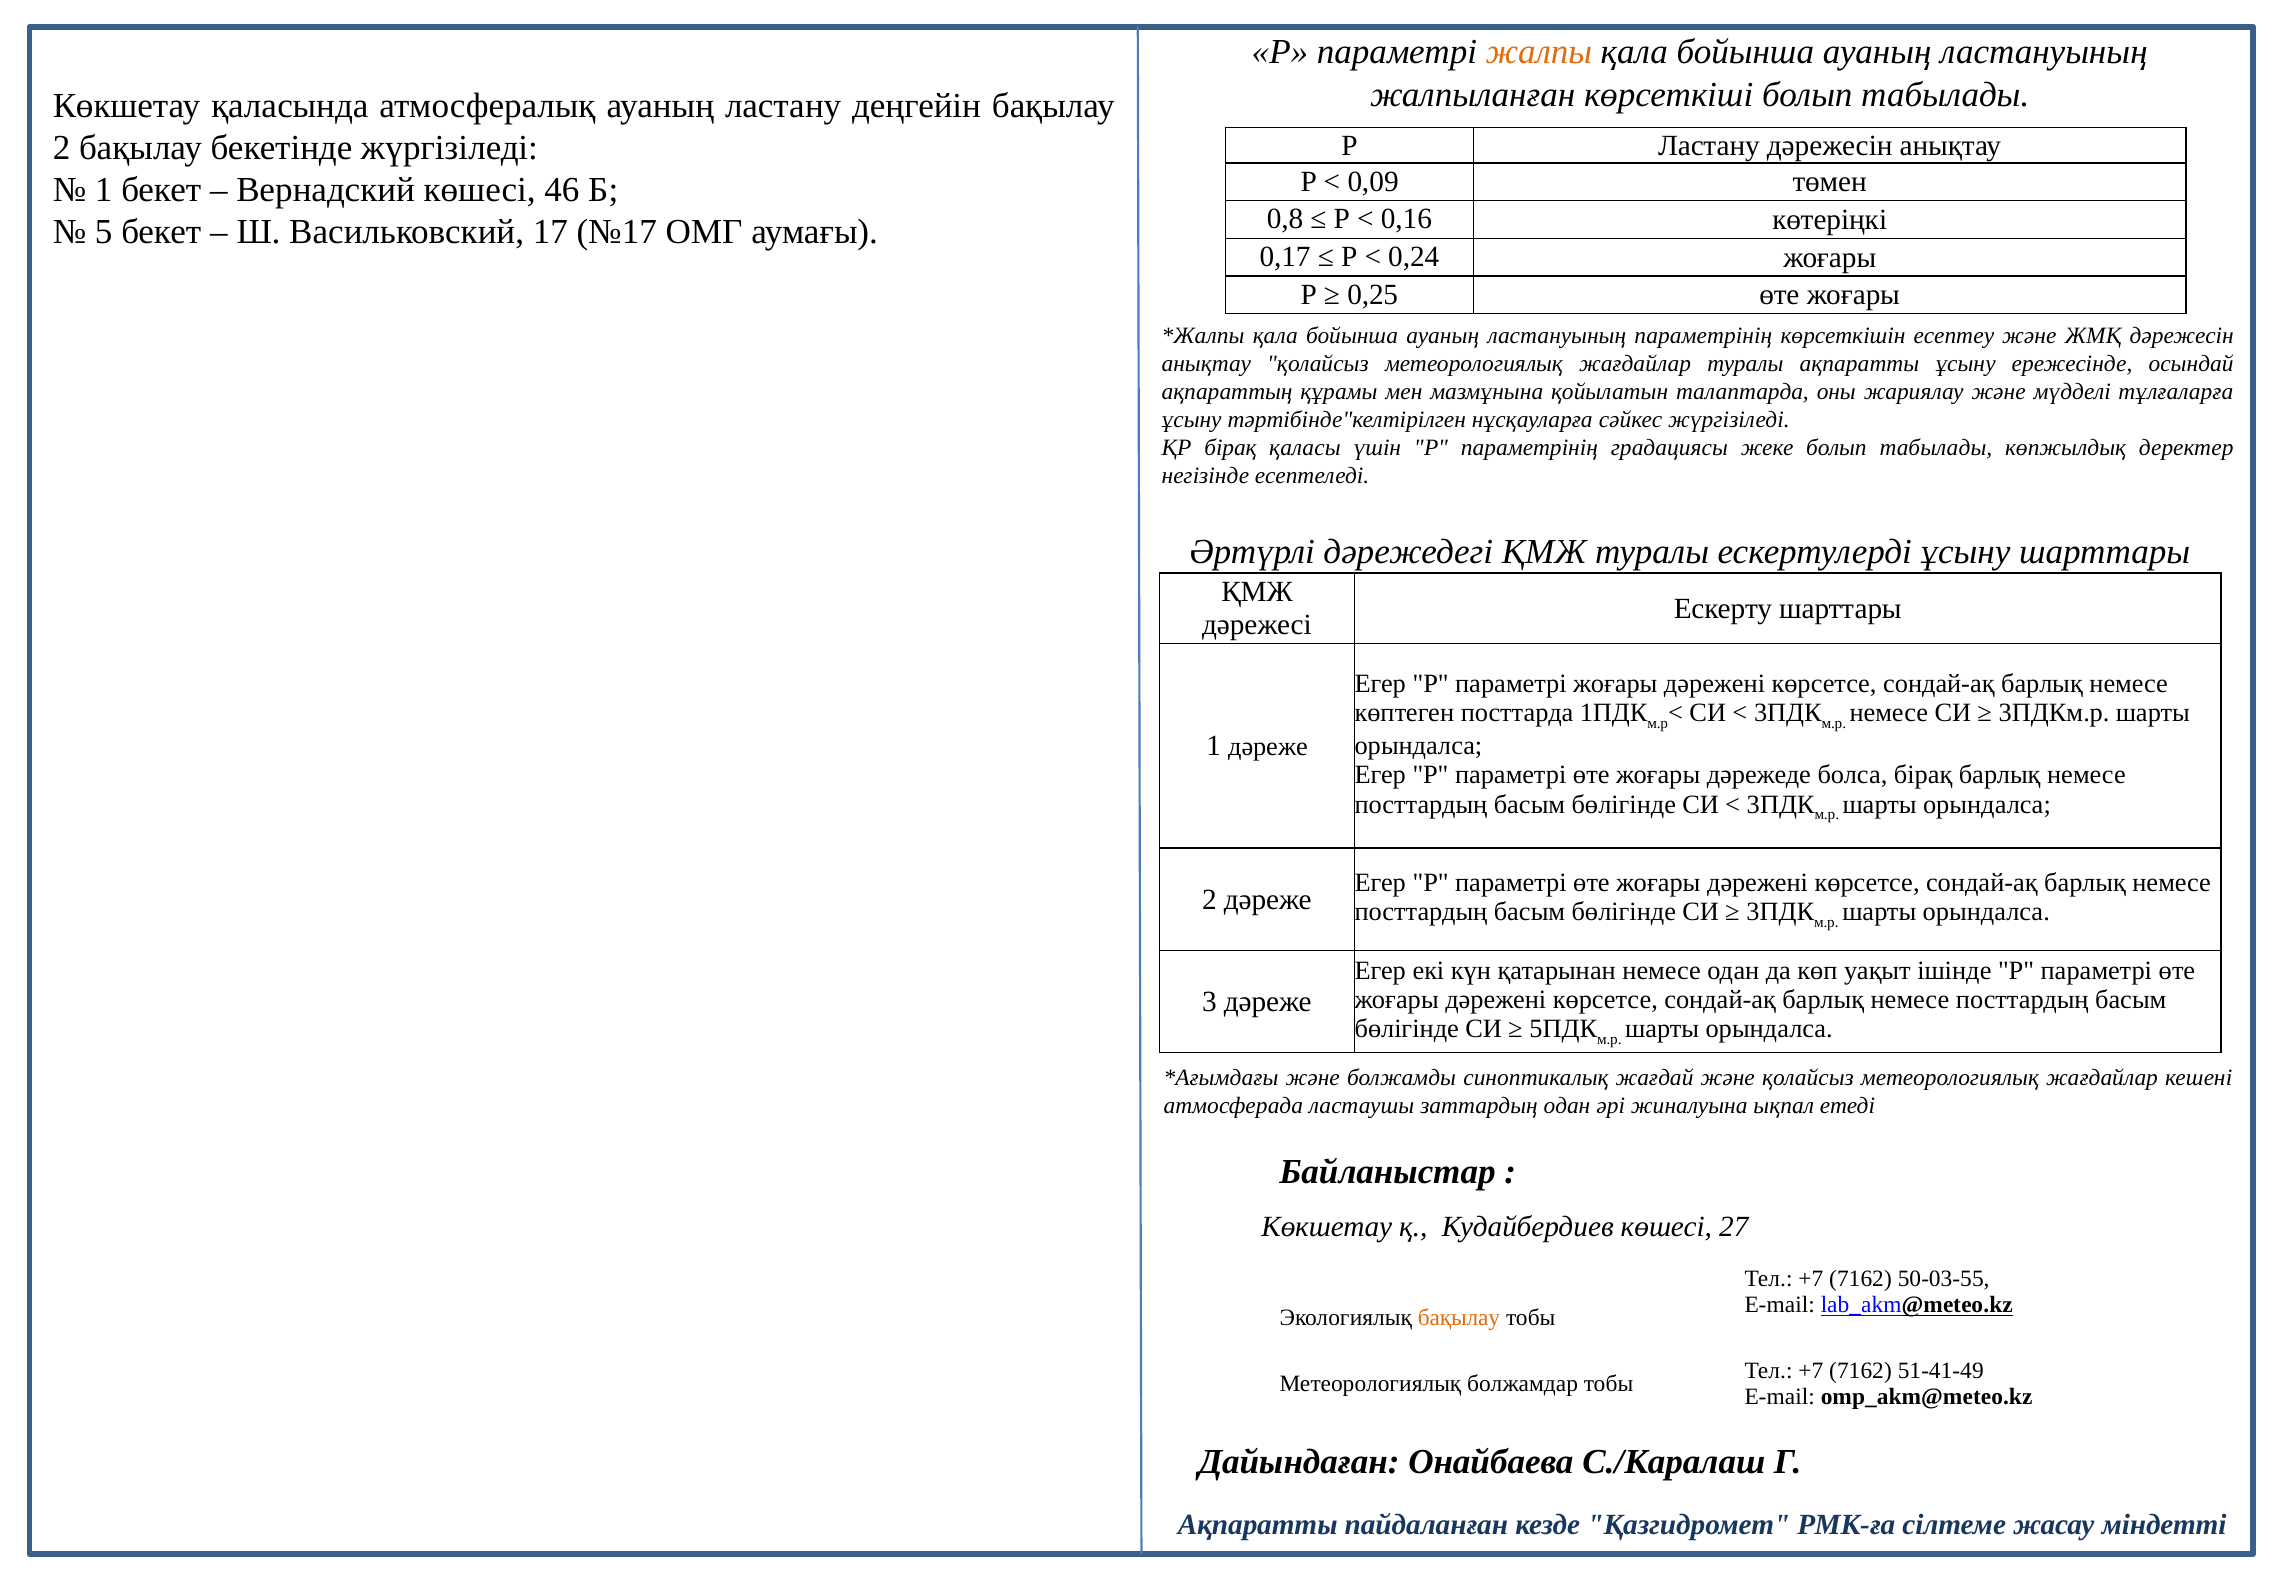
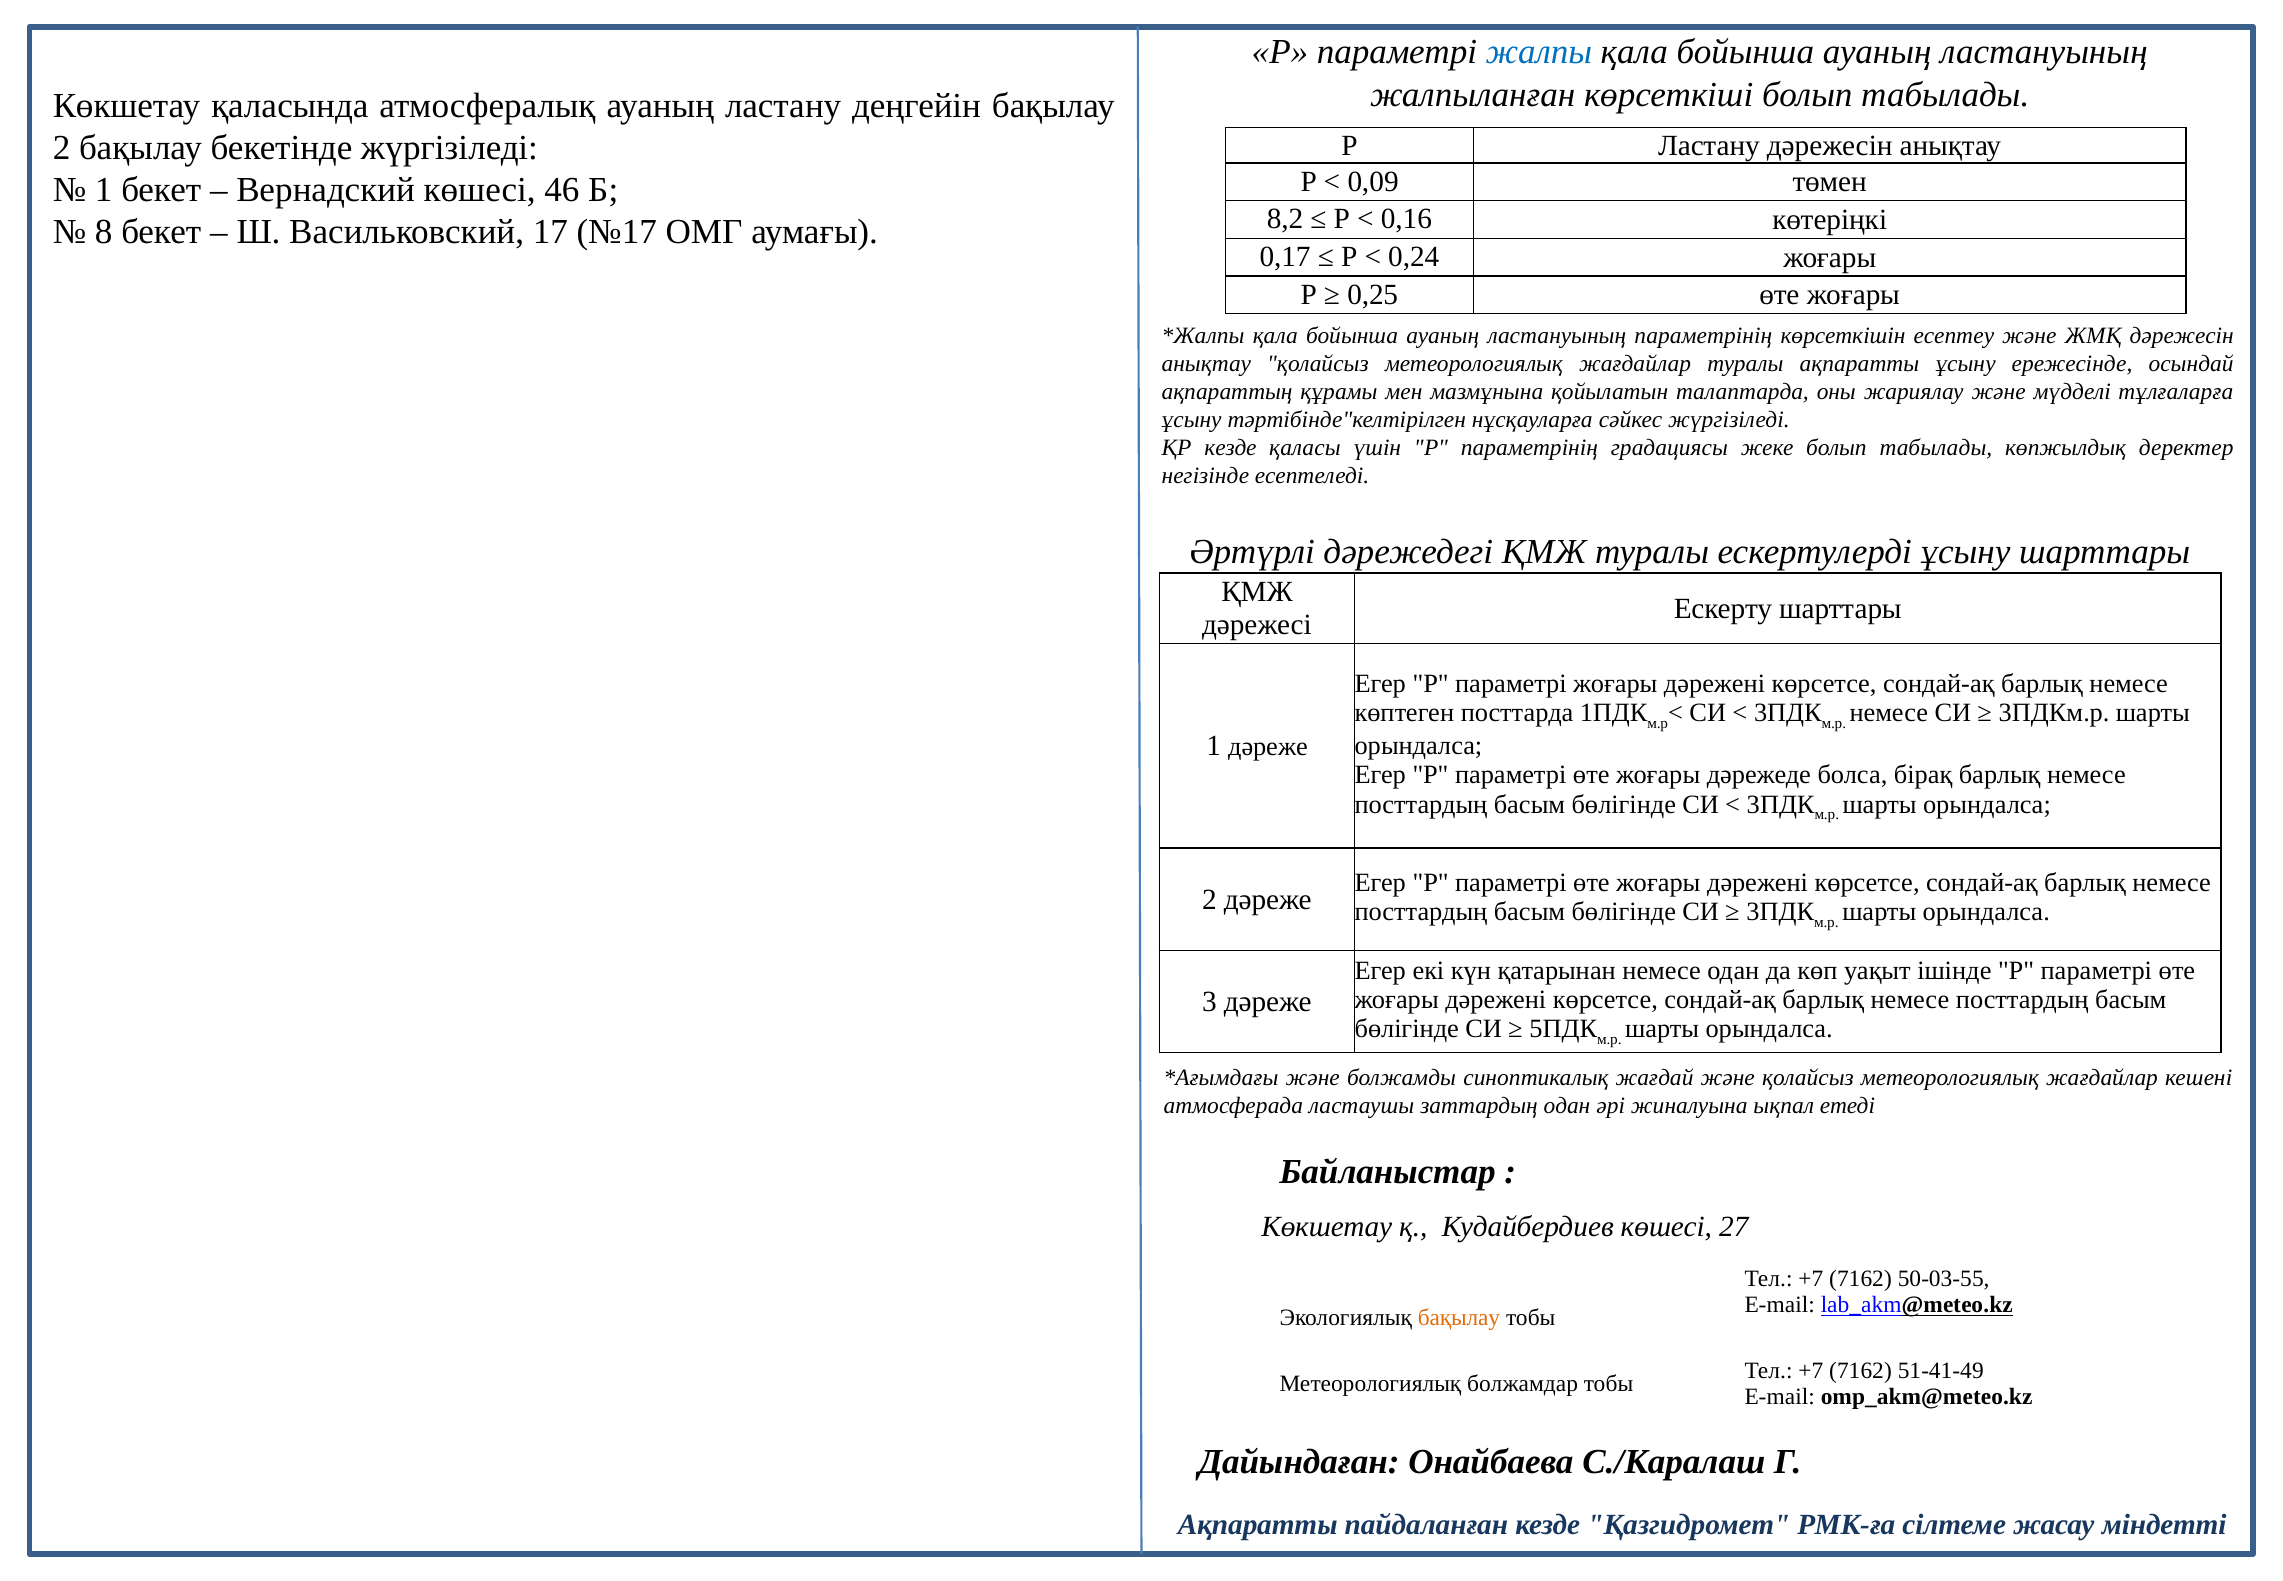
жалпы colour: orange -> blue (1539, 52)
0,8: 0,8 -> 8,2 (1285, 219)
5: 5 -> 8 (104, 232)
ҚР бірақ: бірақ -> кезде (1231, 448)
